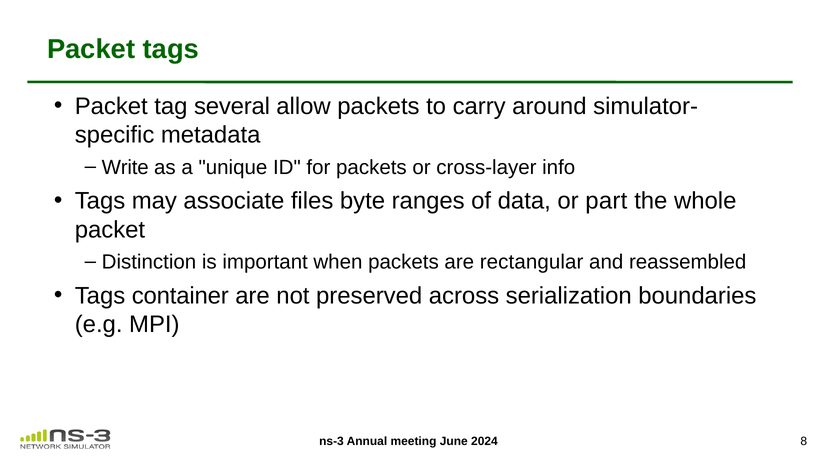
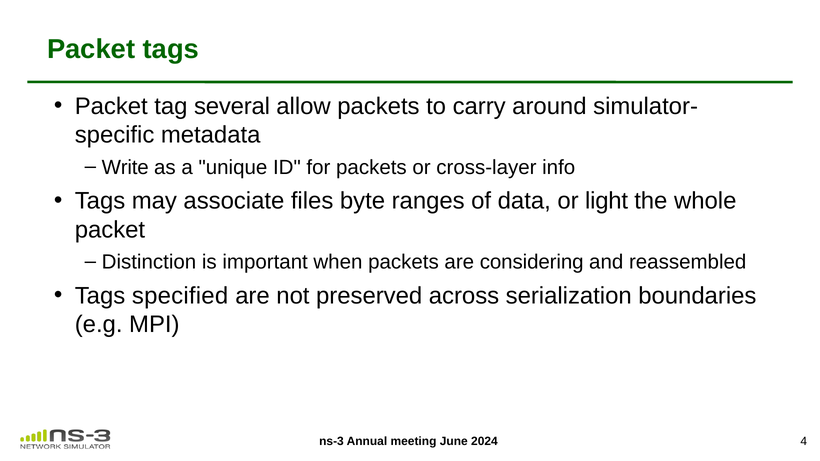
part: part -> light (607, 201)
rectangular: rectangular -> considering (532, 262)
container: container -> specified (180, 296)
8: 8 -> 4 (804, 441)
